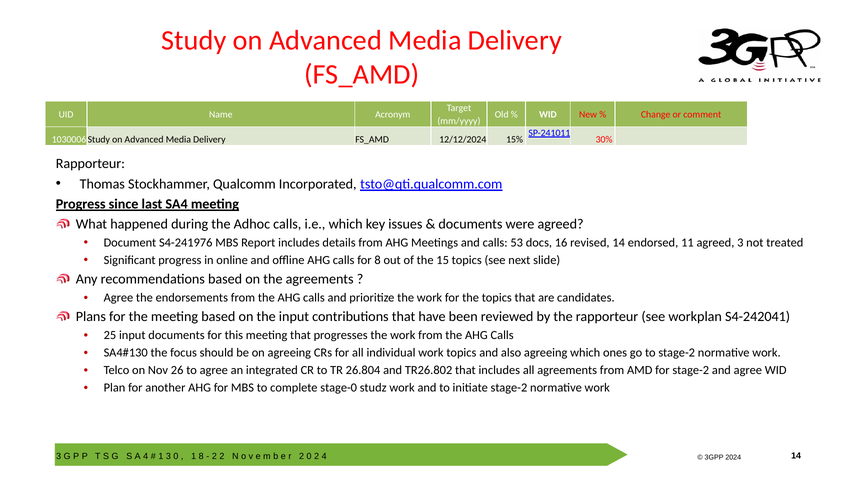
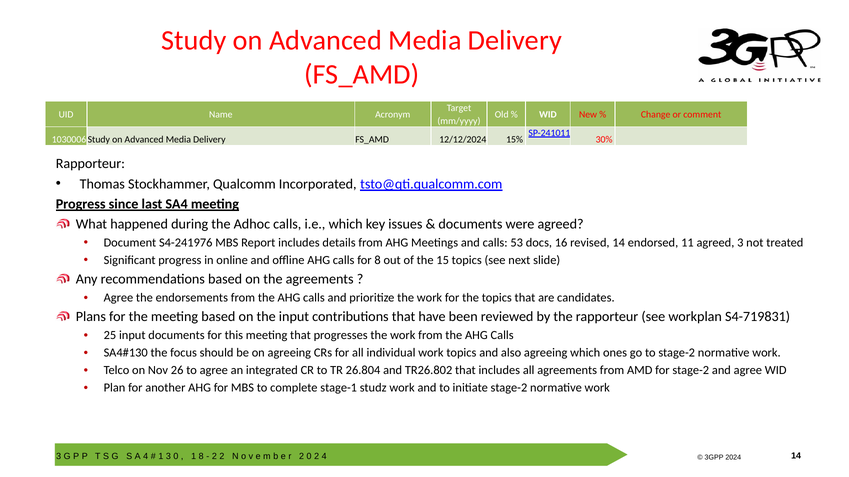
S4-242041: S4-242041 -> S4-719831 (758, 317)
stage-0: stage-0 -> stage-1 (339, 388)
